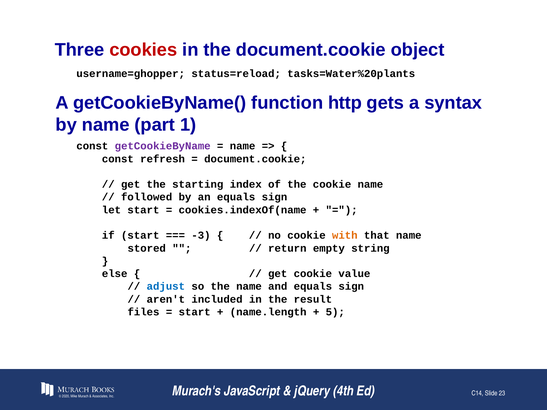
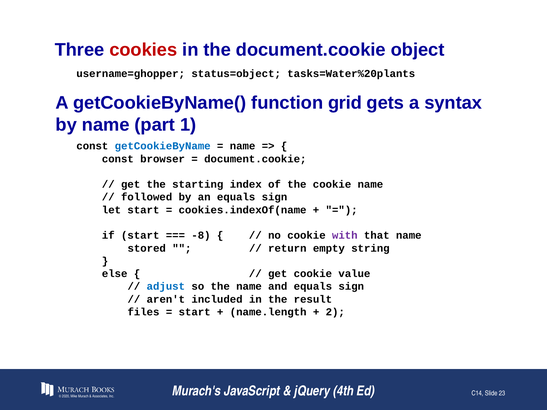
status=reload: status=reload -> status=object (236, 74)
http: http -> grid (345, 103)
getCookieByName colour: purple -> blue (163, 146)
refresh: refresh -> browser (163, 159)
-3: -3 -> -8 (201, 236)
with colour: orange -> purple (345, 236)
5: 5 -> 2 (335, 312)
